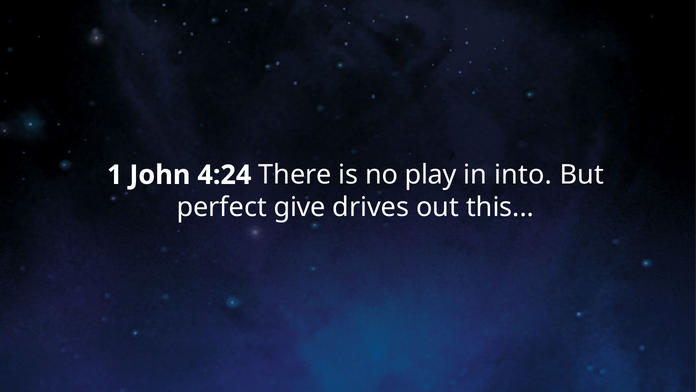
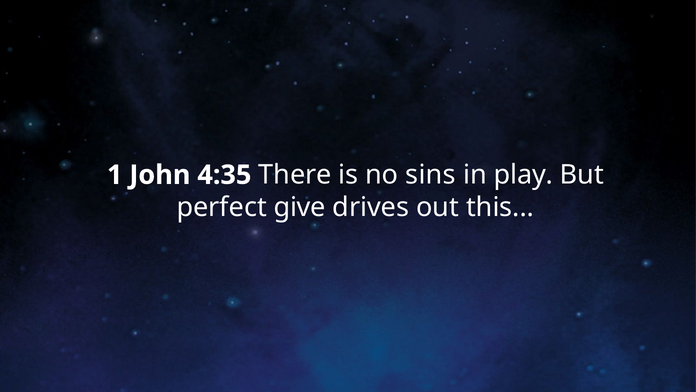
4:24: 4:24 -> 4:35 (224, 175)
play: play -> sins (431, 175)
into: into -> play (523, 175)
